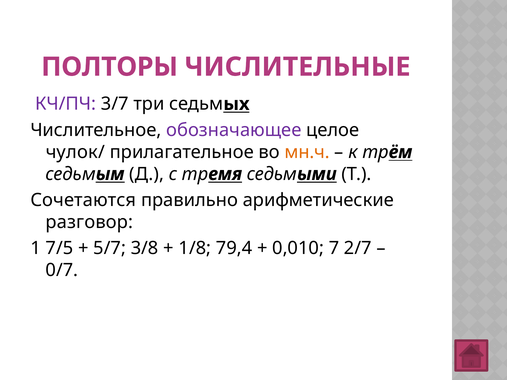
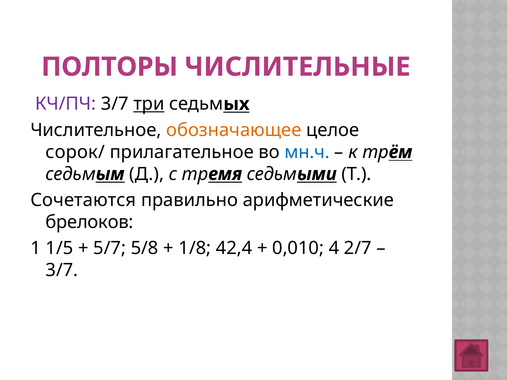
три underline: none -> present (149, 104)
обозначающее colour: purple -> orange (234, 130)
чулок/: чулок/ -> сорок/ (75, 152)
мн.ч colour: orange -> blue (307, 152)
разговор: разговор -> брелоков (89, 222)
7/5: 7/5 -> 1/5 (59, 248)
3/8: 3/8 -> 5/8 (145, 248)
79,4: 79,4 -> 42,4 (234, 248)
7: 7 -> 4 (334, 248)
0/7: 0/7 -> 3/7 (62, 270)
